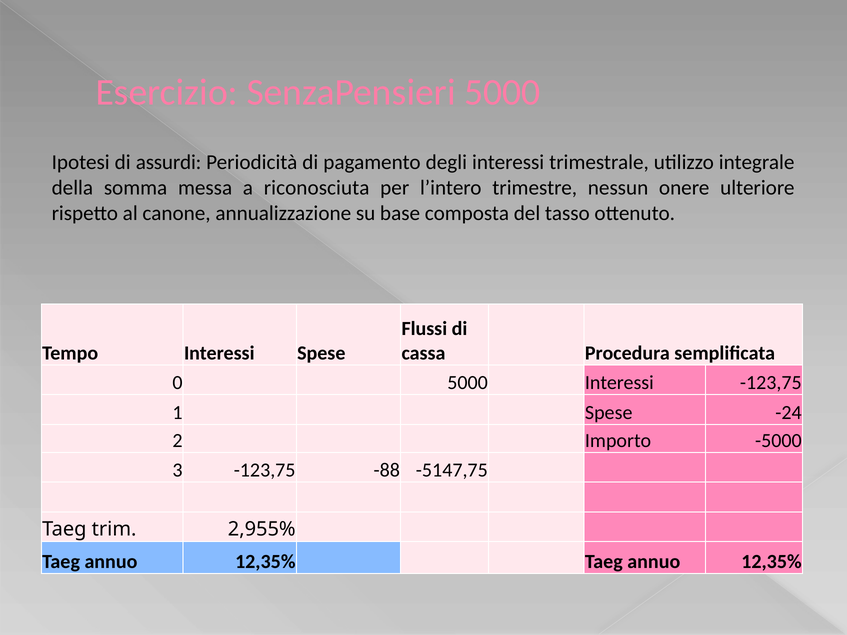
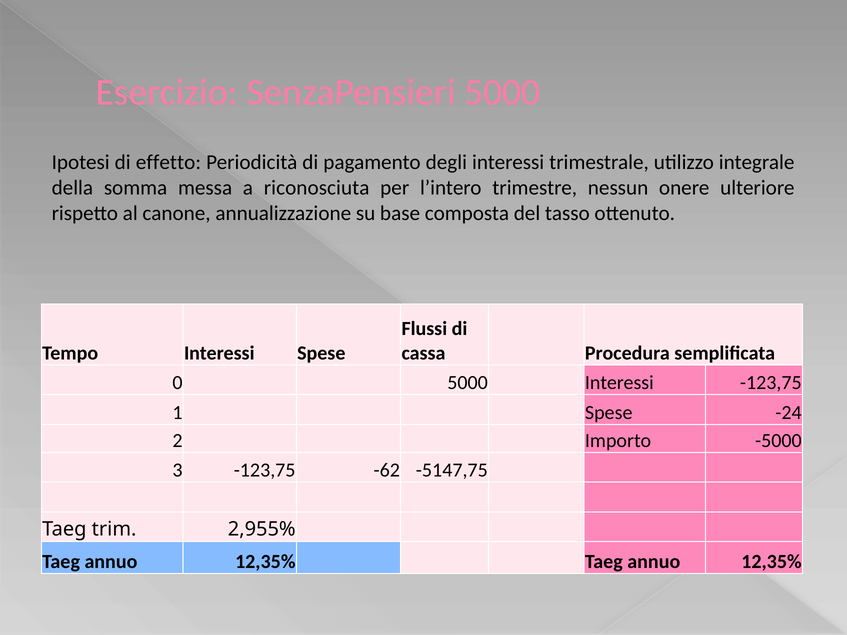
assurdi: assurdi -> effetto (168, 163)
-88: -88 -> -62 (387, 470)
